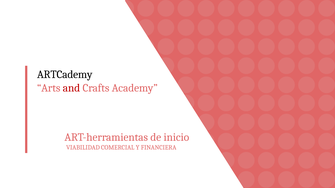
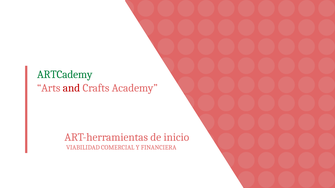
ARTCademy colour: black -> green (65, 75)
